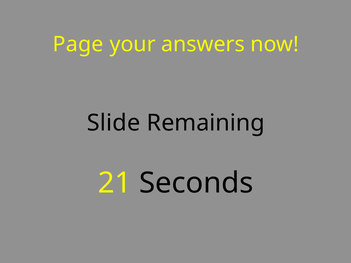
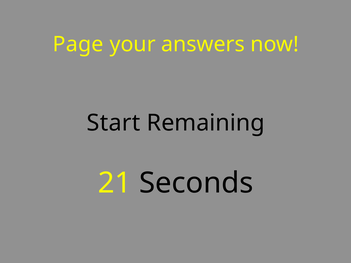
Slide: Slide -> Start (113, 123)
